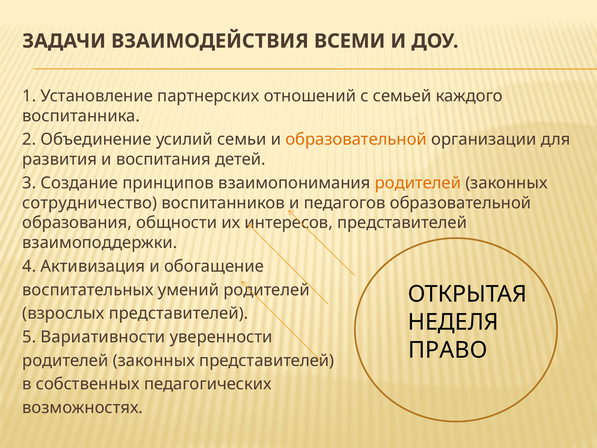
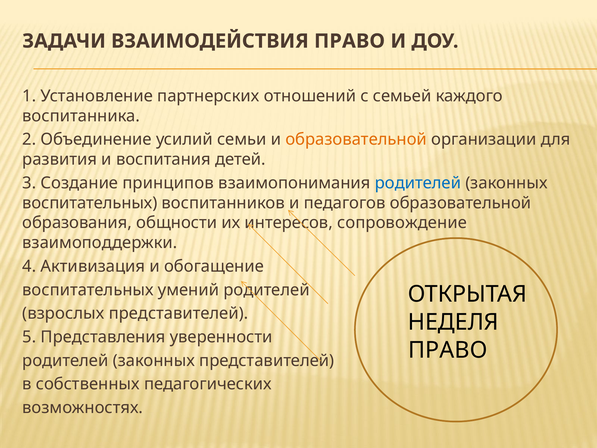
ВЗАИМОДЕЙСТВИЯ ВСЕМИ: ВСЕМИ -> ПРАВО (349, 41)
родителей colour: orange -> blue (418, 183)
сотрудничество: сотрудничество -> воспитательных (90, 203)
интересов представителей: представителей -> сопровождение (402, 223)
Вариативности: Вариативности -> Представления (103, 337)
